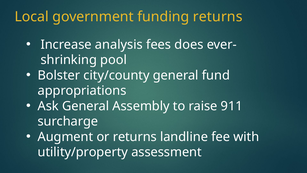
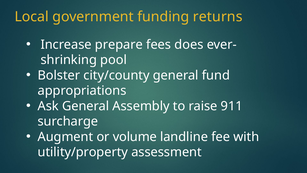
analysis: analysis -> prepare (119, 45)
or returns: returns -> volume (135, 137)
